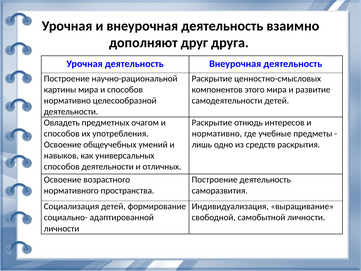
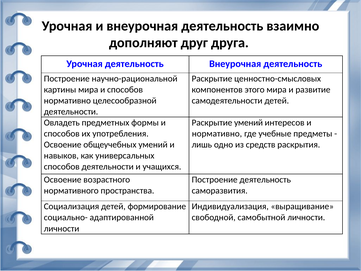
очагом: очагом -> формы (145, 123)
Раскрытие отнюдь: отнюдь -> умений (249, 123)
отличных: отличных -> учащихся (162, 167)
